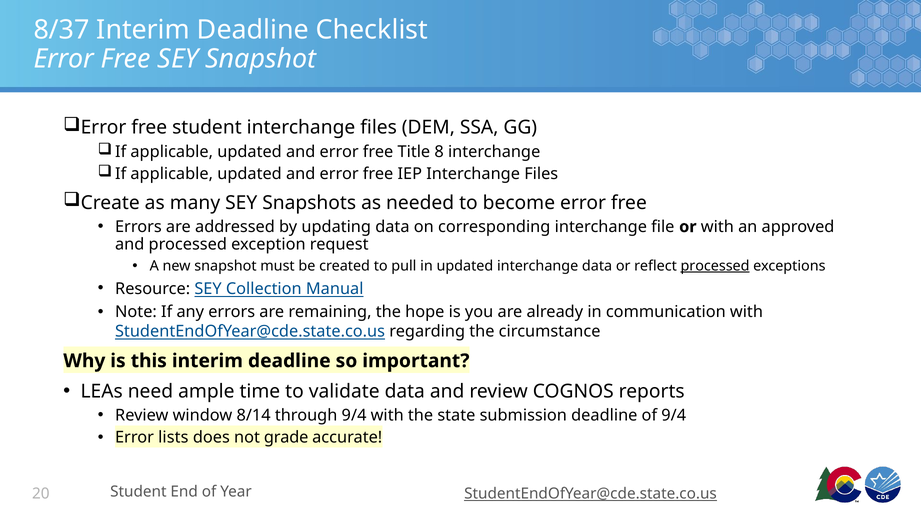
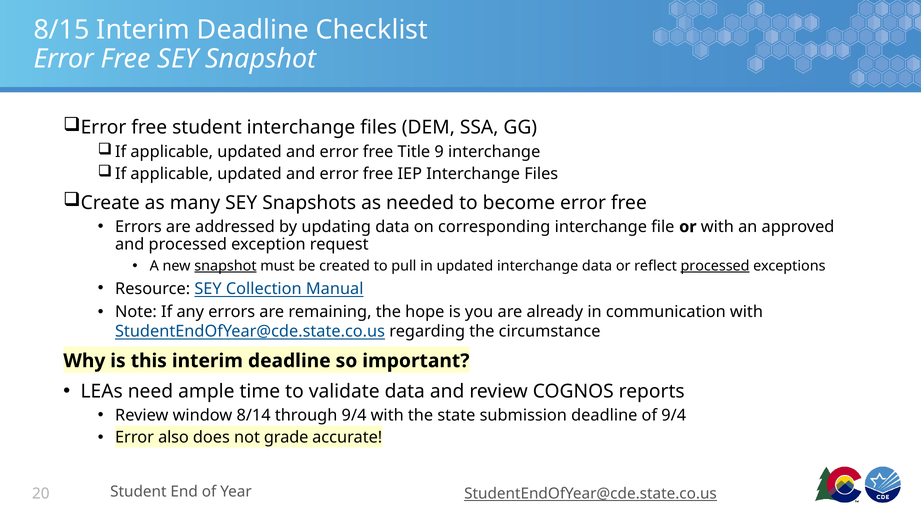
8/37: 8/37 -> 8/15 (62, 30)
8: 8 -> 9 (439, 152)
snapshot underline: none -> present (225, 266)
lists: lists -> also (173, 438)
